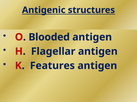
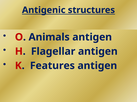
Blooded: Blooded -> Animals (49, 37)
